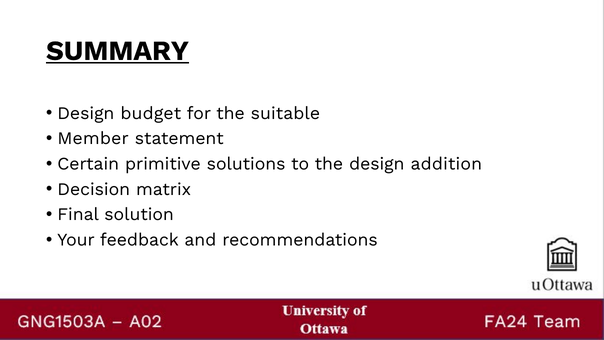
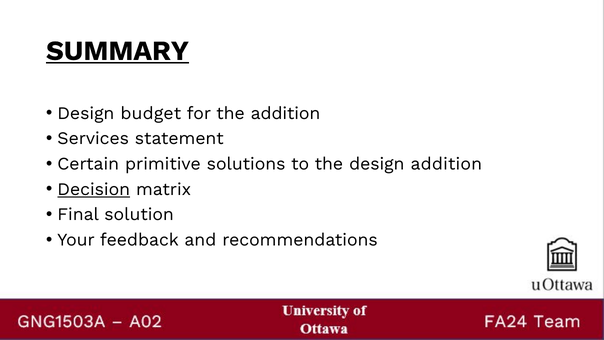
the suitable: suitable -> addition (285, 113)
Member: Member -> Services (93, 138)
Decision underline: none -> present (94, 189)
